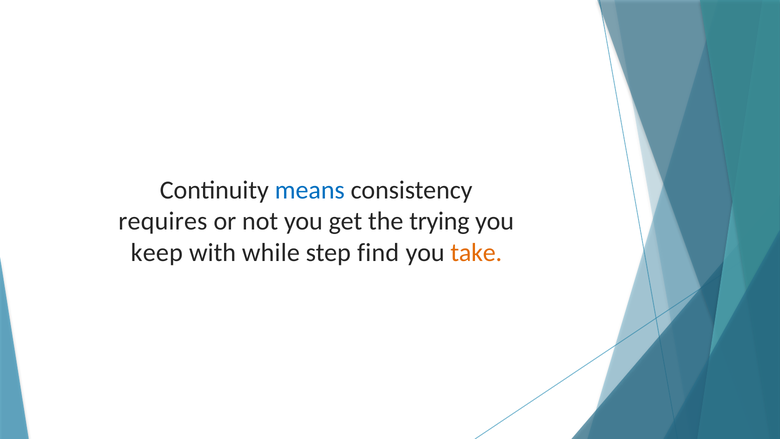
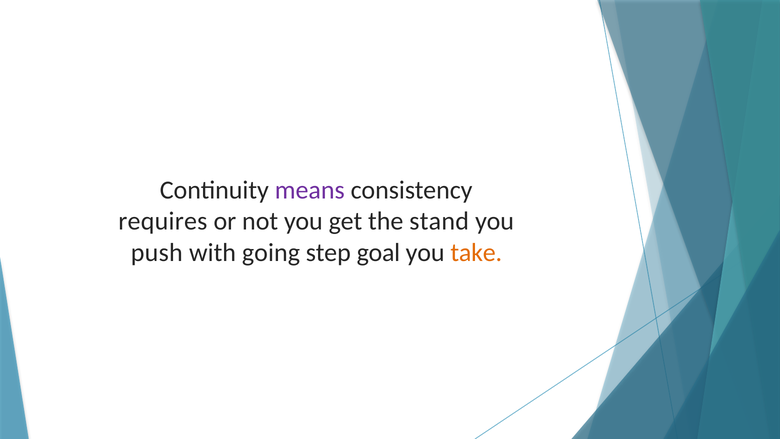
means colour: blue -> purple (310, 190)
trying: trying -> stand (439, 221)
keep: keep -> push (157, 252)
while: while -> going (271, 252)
find: find -> goal (378, 252)
